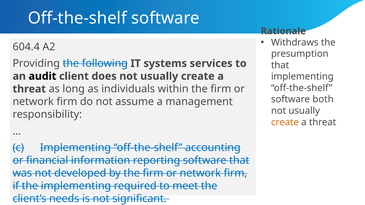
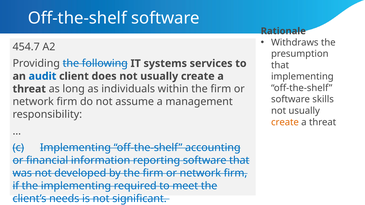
604.4: 604.4 -> 454.7 (26, 47)
audit colour: black -> blue (42, 76)
both: both -> skills (323, 100)
